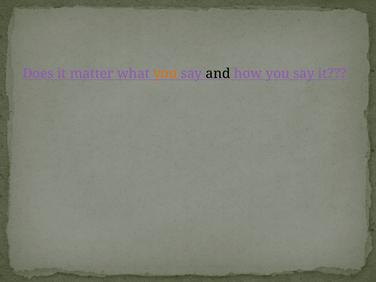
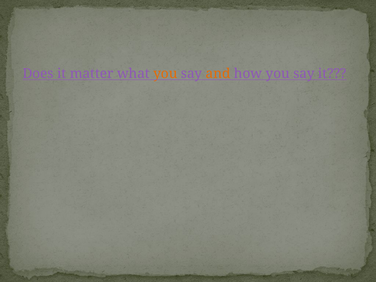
and colour: black -> orange (218, 74)
